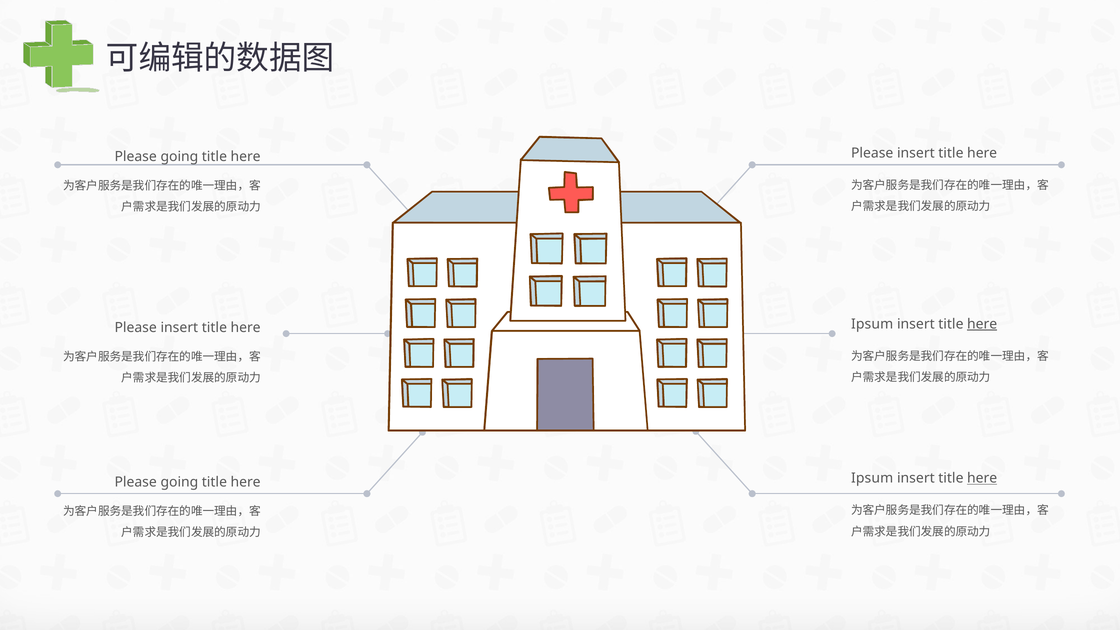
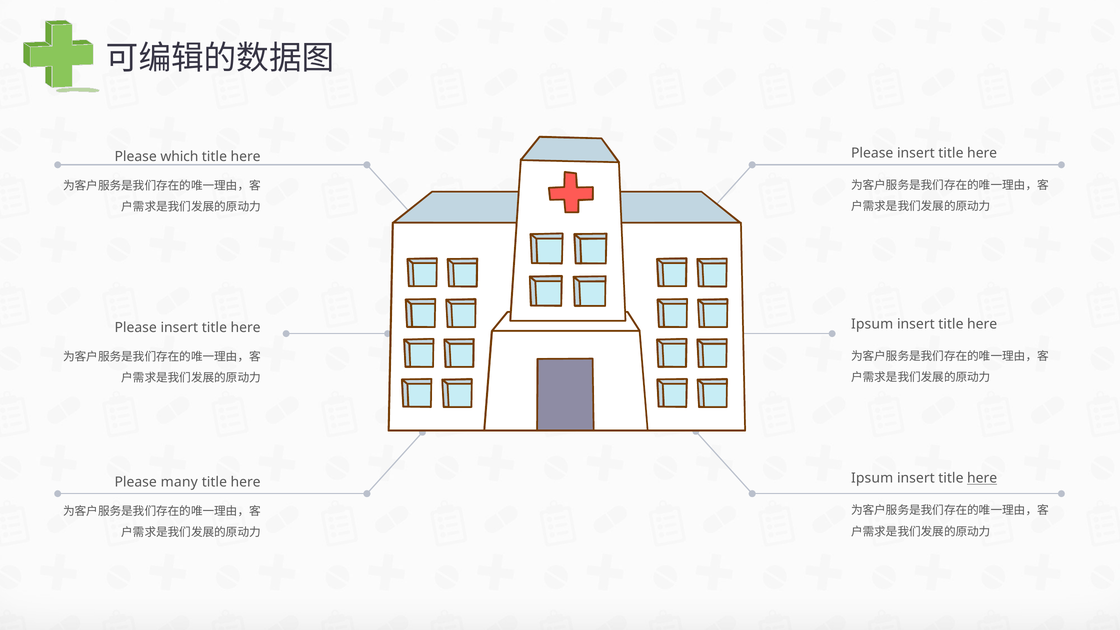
going: going -> which (179, 157)
here underline: present -> none (982, 324)
going: going -> many (179, 482)
